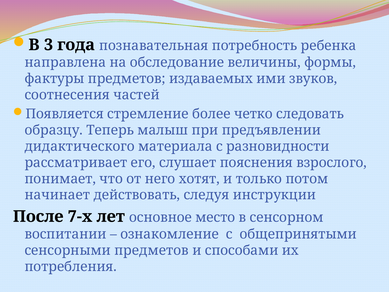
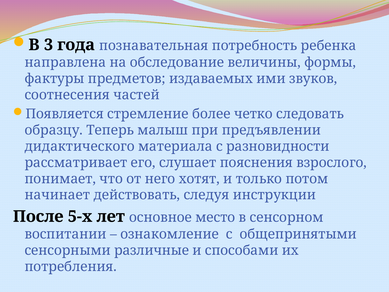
7-х: 7-х -> 5-х (80, 216)
сенсорными предметов: предметов -> различные (152, 250)
